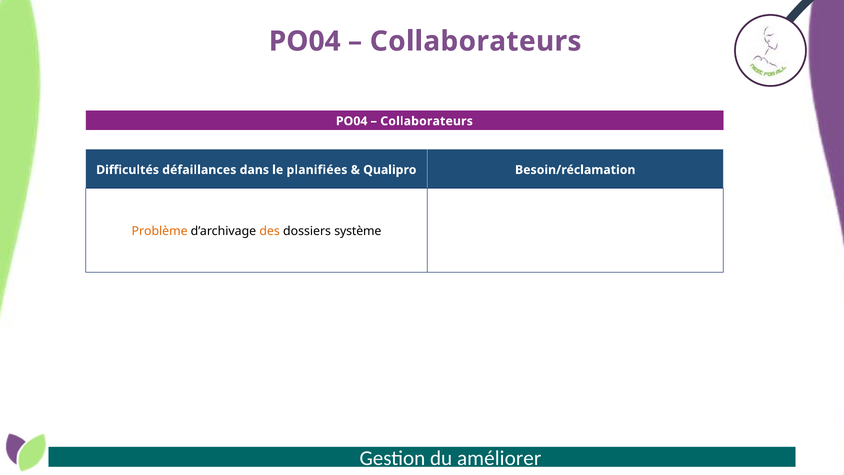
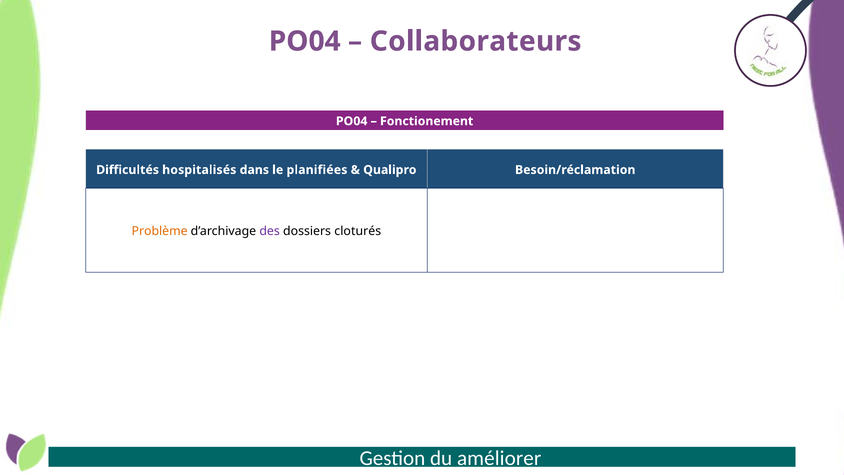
Collaborateurs: Collaborateurs -> Fonctionement (427, 121)
défaillances: défaillances -> hospitalisés (199, 170)
des colour: orange -> purple (270, 231)
système: système -> cloturés (358, 231)
